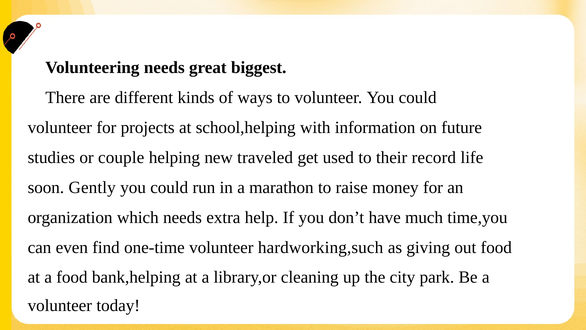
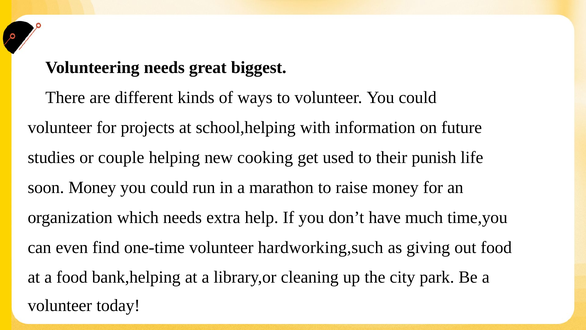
traveled: traveled -> cooking (265, 157)
record: record -> punish (434, 157)
soon Gently: Gently -> Money (92, 187)
